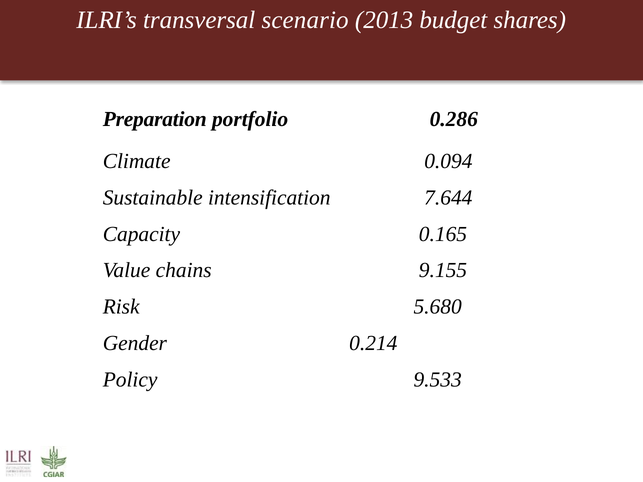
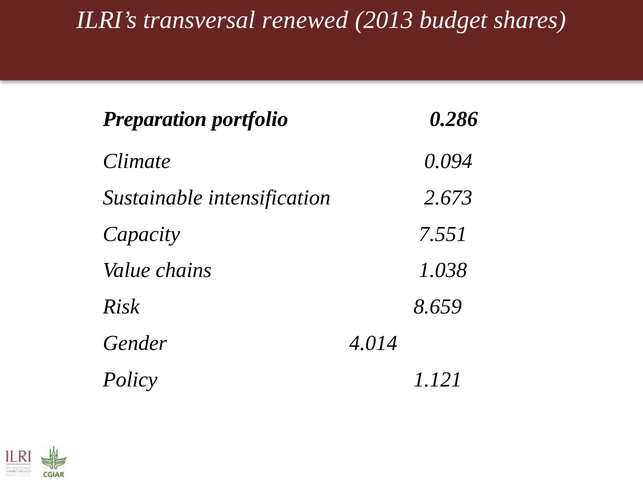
scenario: scenario -> renewed (305, 20)
7.644: 7.644 -> 2.673 (448, 198)
0.165: 0.165 -> 7.551 (443, 234)
9.155: 9.155 -> 1.038 (443, 271)
5.680: 5.680 -> 8.659 (438, 307)
0.214: 0.214 -> 4.014 (373, 343)
9.533: 9.533 -> 1.121 (438, 380)
